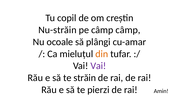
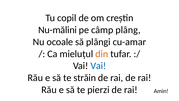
Nu-străin: Nu-străin -> Nu-mălini (58, 30)
câmp câmp: câmp -> plâng (128, 30)
Vai colour: purple -> blue (98, 66)
